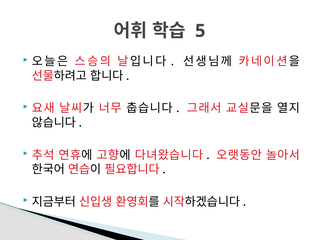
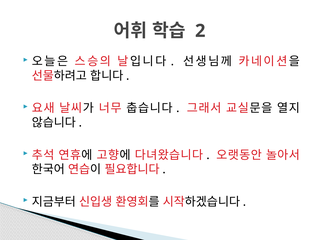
5: 5 -> 2 (200, 31)
